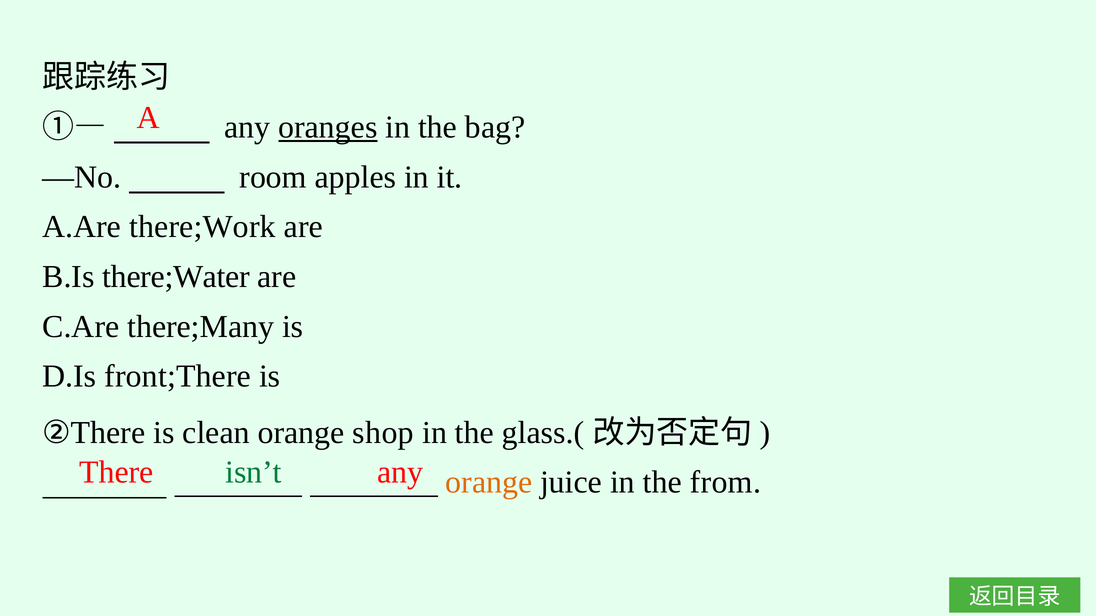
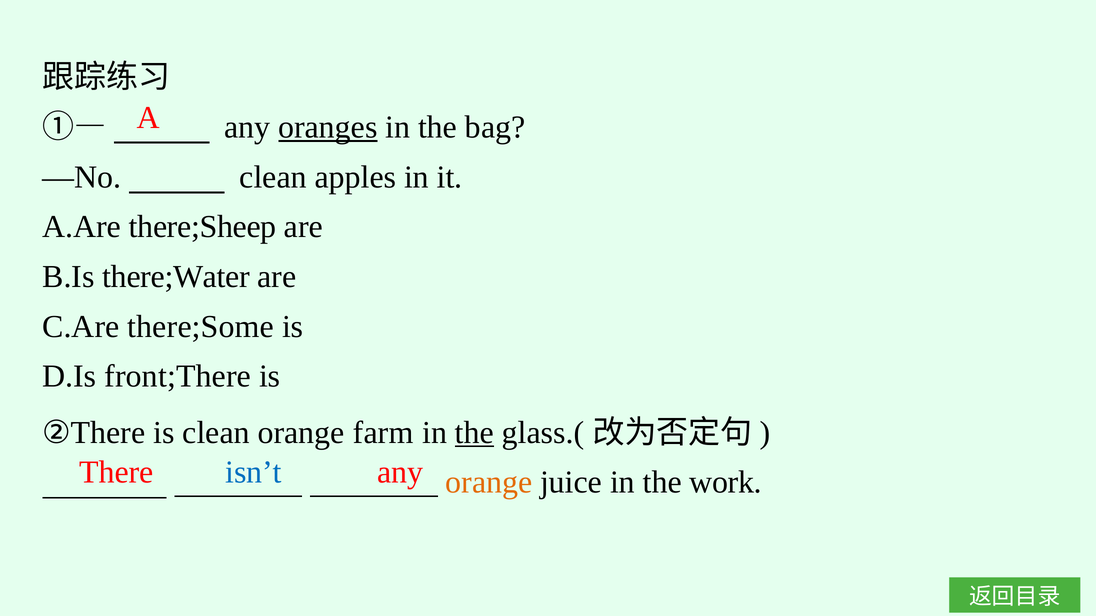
—No room: room -> clean (273, 177)
there;Work: there;Work -> there;Sheep (203, 227)
there;Many: there;Many -> there;Some (201, 327)
shop: shop -> farm (383, 433)
the underline: none -> present (474, 433)
isn’t colour: green -> blue (254, 473)
from: from -> work (726, 483)
